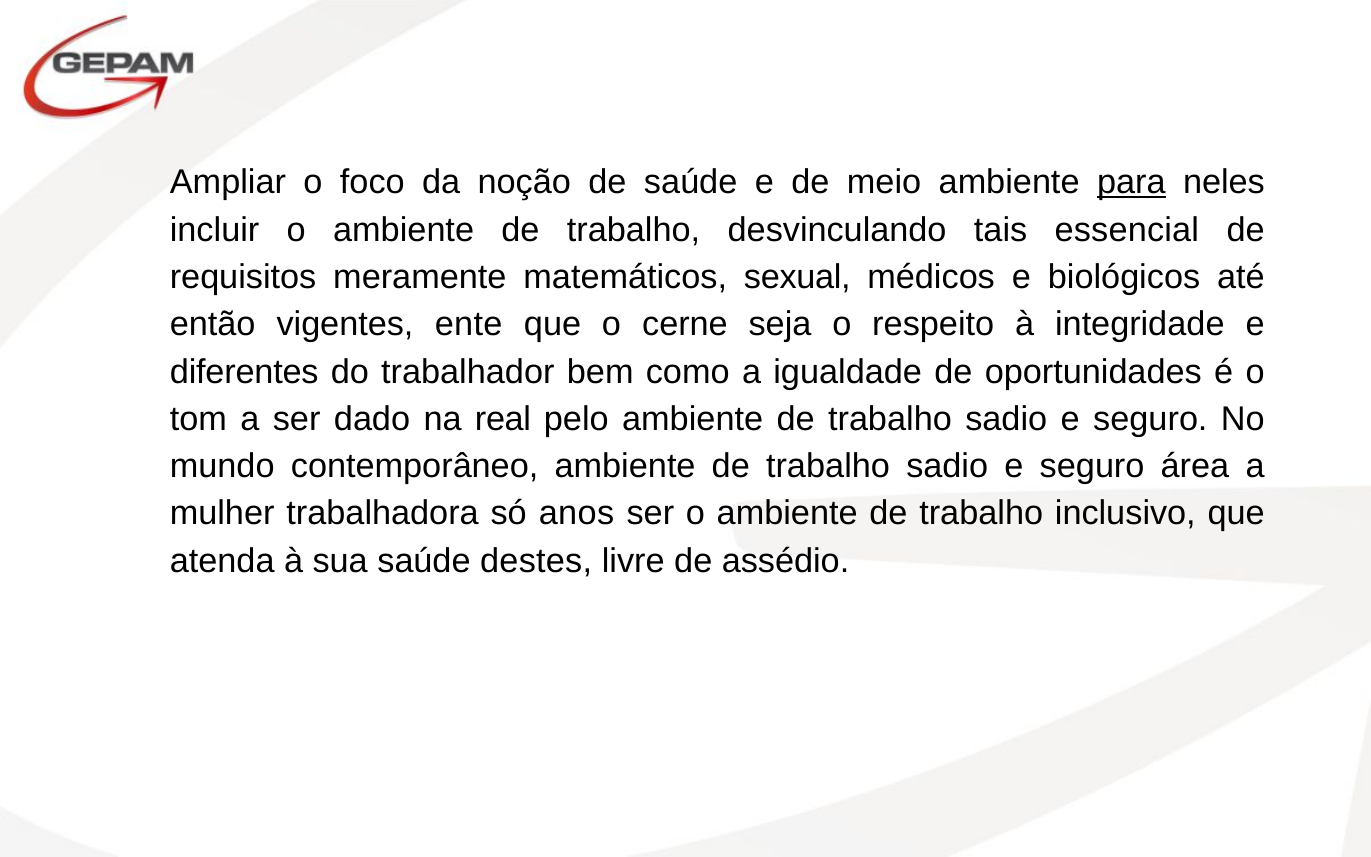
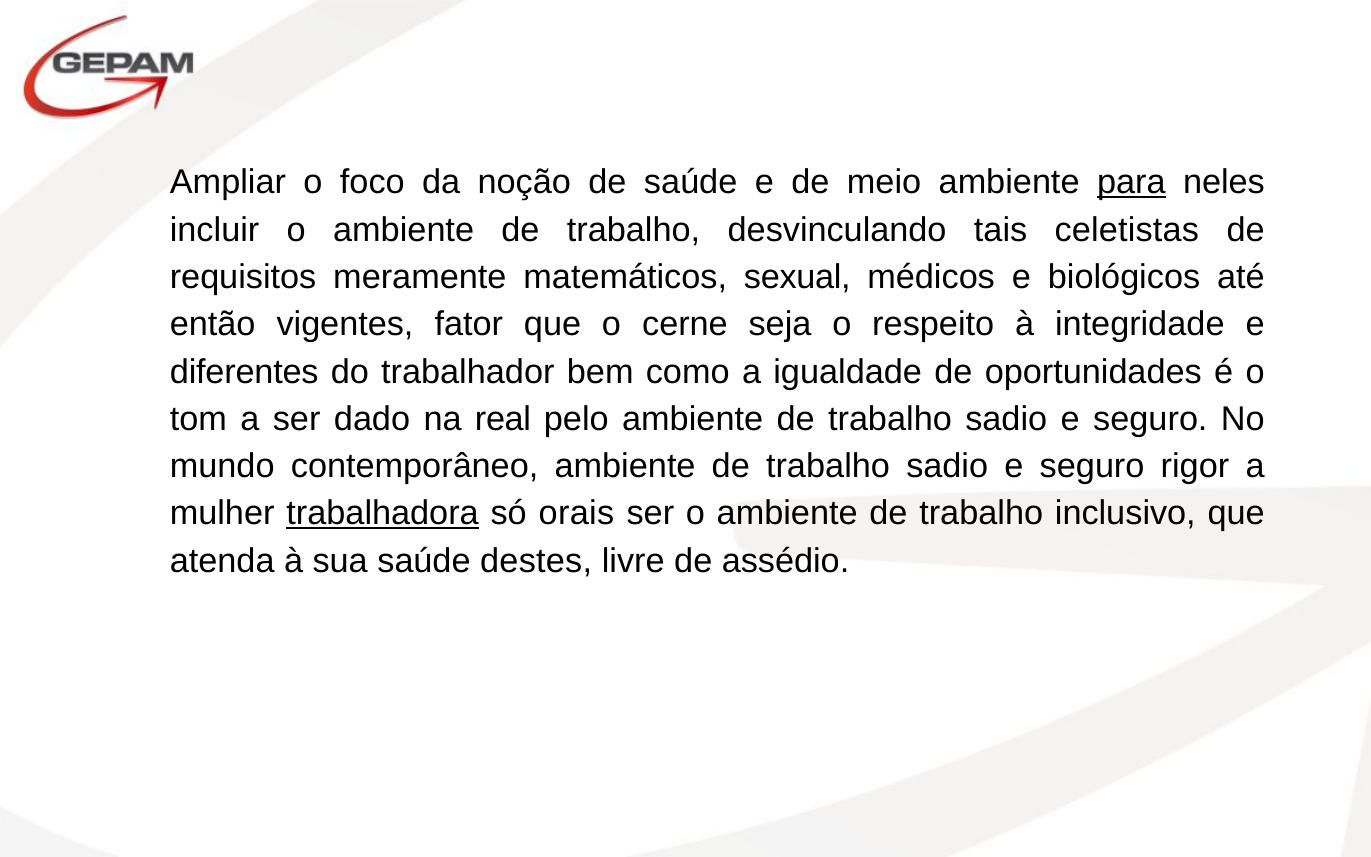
essencial: essencial -> celetistas (1127, 230)
ente: ente -> fator (469, 324)
área: área -> rigor (1195, 466)
trabalhadora underline: none -> present (383, 514)
anos: anos -> orais (576, 514)
